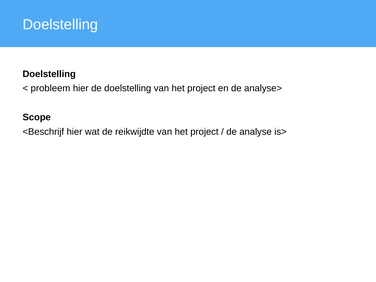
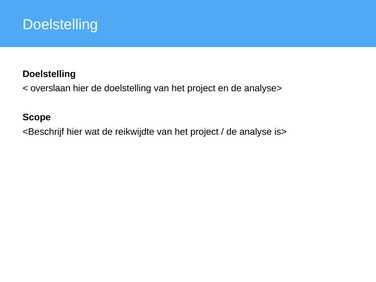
probleem: probleem -> overslaan (51, 88)
